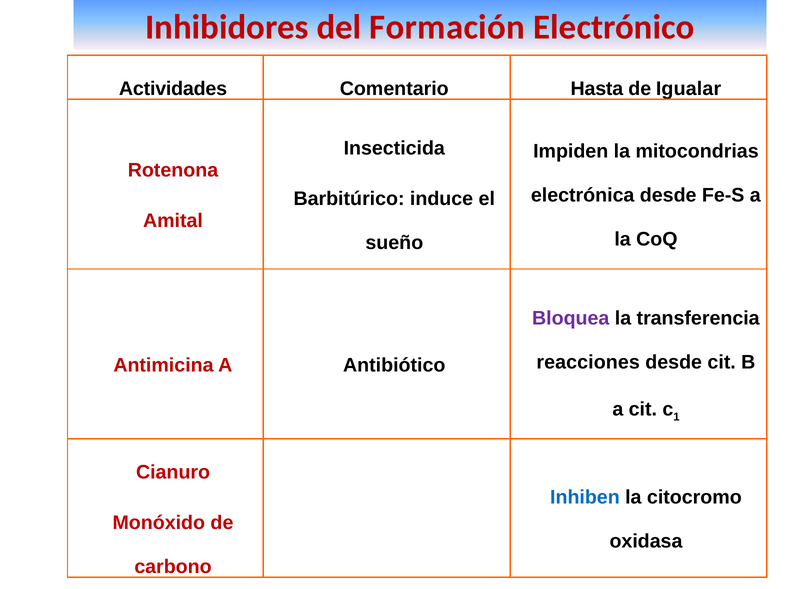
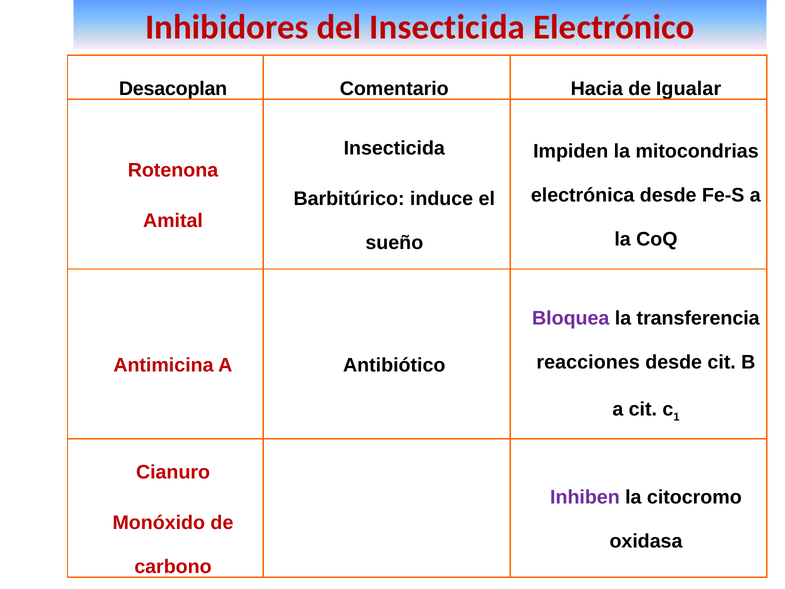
del Formación: Formación -> Insecticida (447, 27)
Actividades: Actividades -> Desacoplan (173, 88)
Hasta: Hasta -> Hacia (597, 88)
Inhiben colour: blue -> purple (585, 497)
